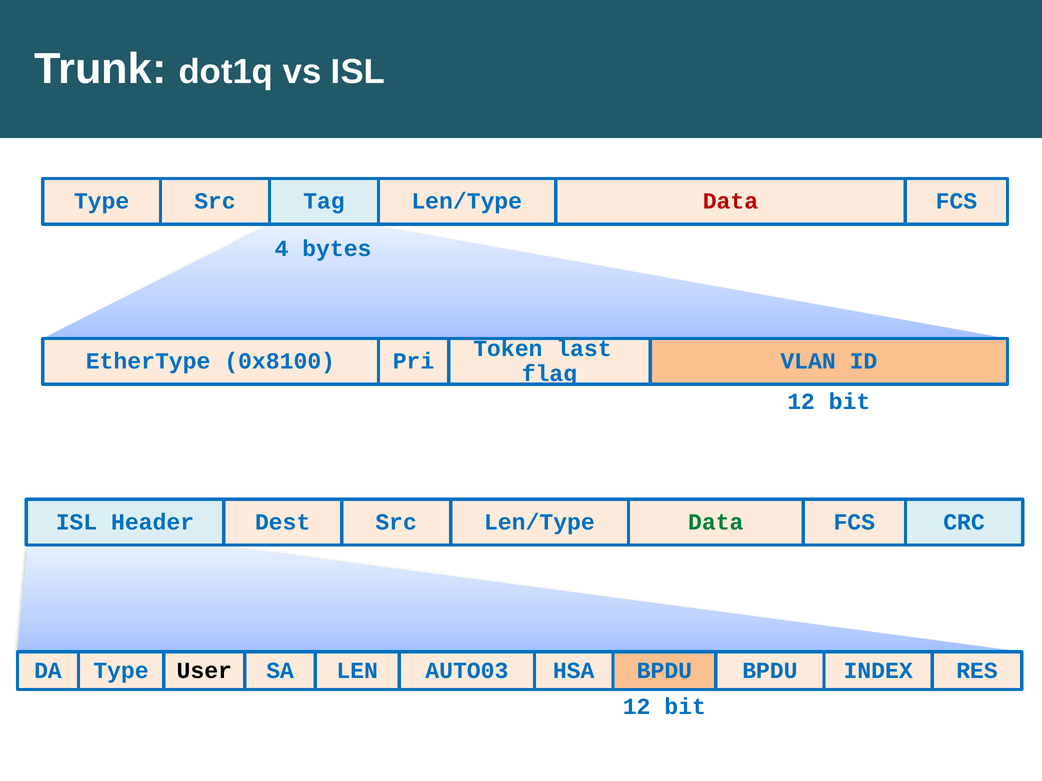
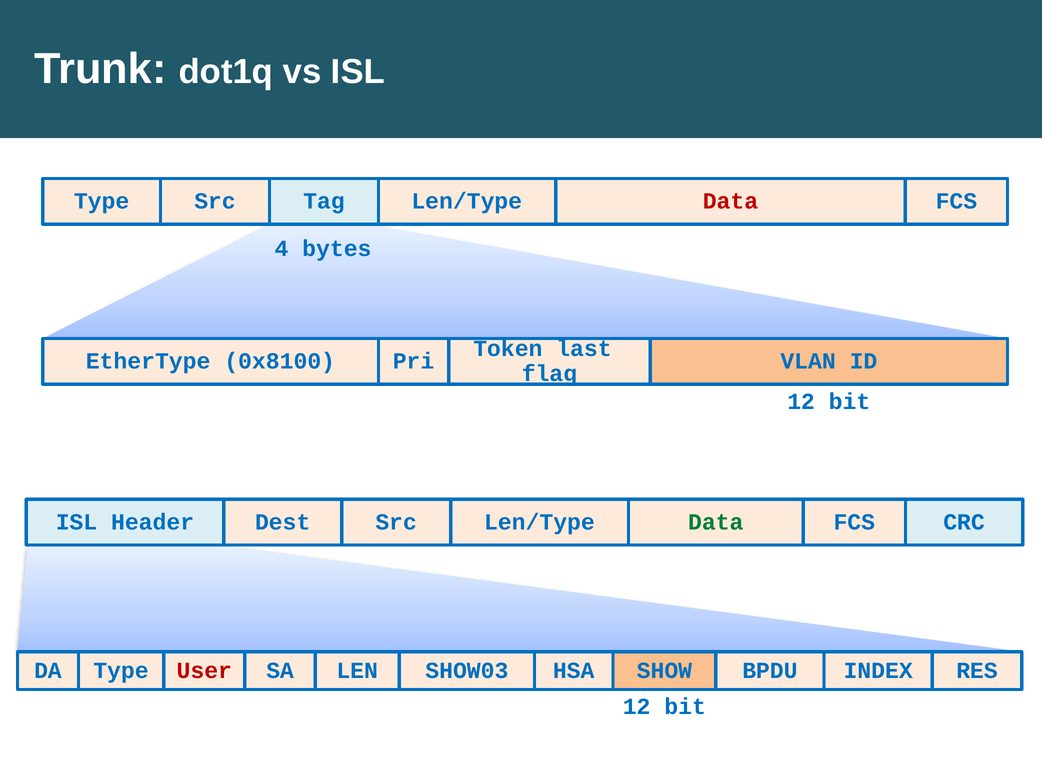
User colour: black -> red (204, 671)
AUTO03: AUTO03 -> SHOW03 (467, 671)
HSA BPDU: BPDU -> SHOW (664, 671)
